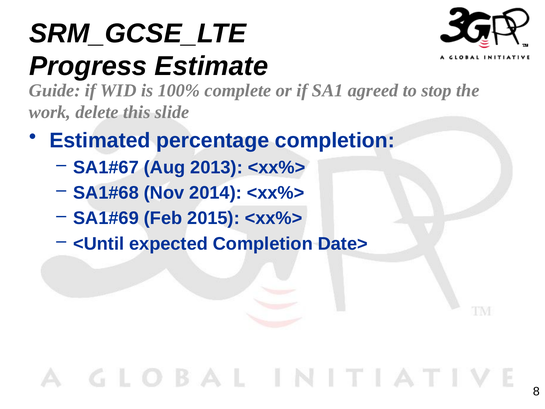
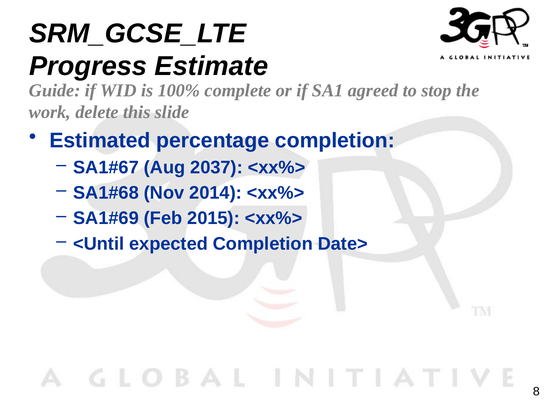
2013: 2013 -> 2037 (217, 167)
